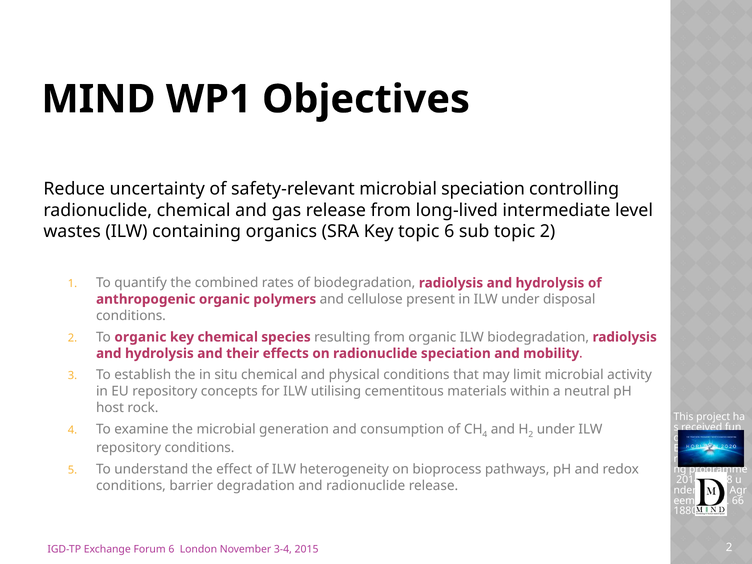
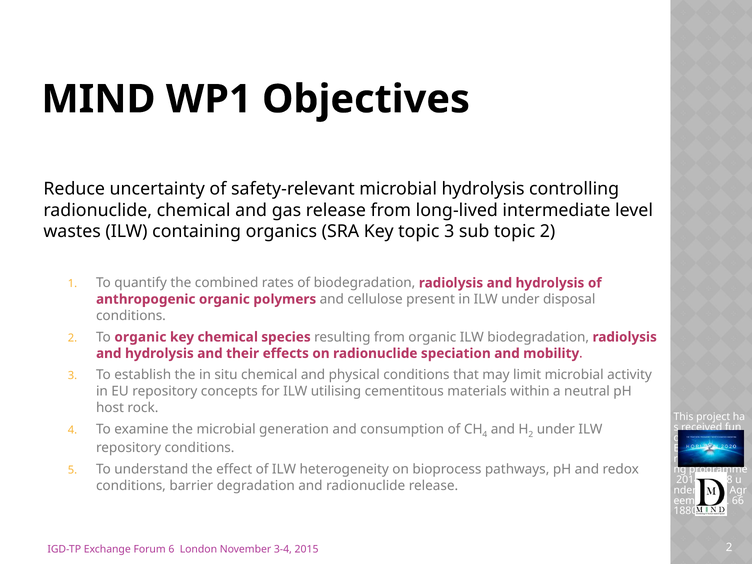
microbial speciation: speciation -> hydrolysis (483, 189)
topic 6: 6 -> 3 (449, 232)
